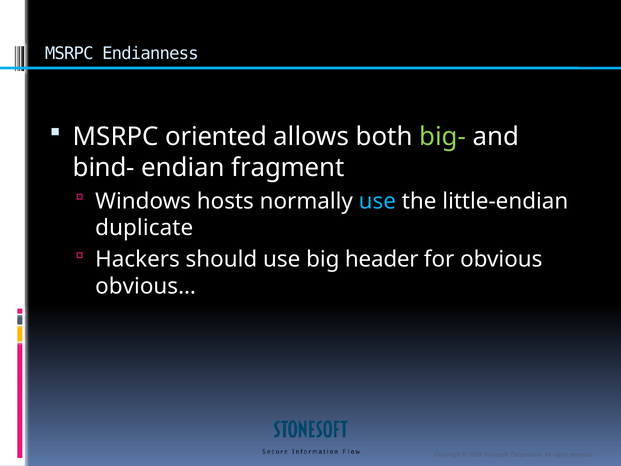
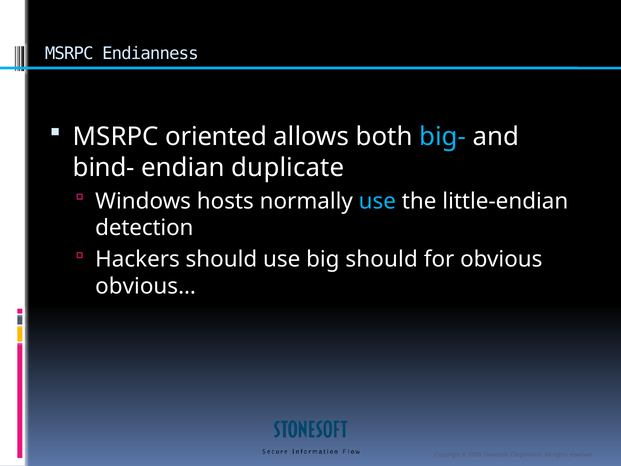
big- colour: light green -> light blue (443, 137)
fragment: fragment -> duplicate (288, 168)
duplicate: duplicate -> detection (144, 228)
big header: header -> should (382, 259)
